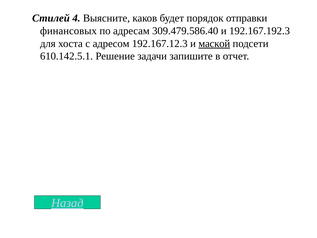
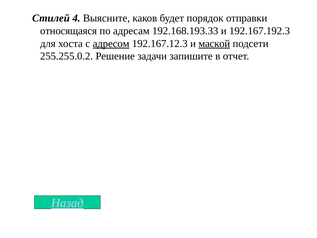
финансовых: финансовых -> относящаяся (69, 31)
309.479.586.40: 309.479.586.40 -> 192.168.193.33 (185, 31)
адресом underline: none -> present (111, 43)
610.142.5.1: 610.142.5.1 -> 255.255.0.2 (67, 56)
